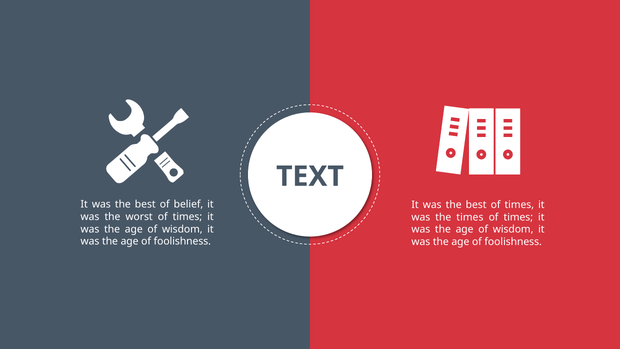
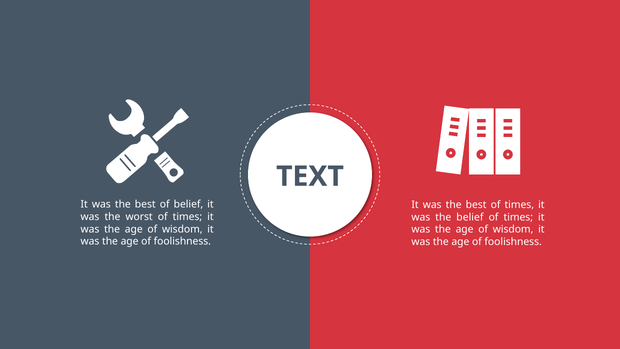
the times: times -> belief (470, 217)
